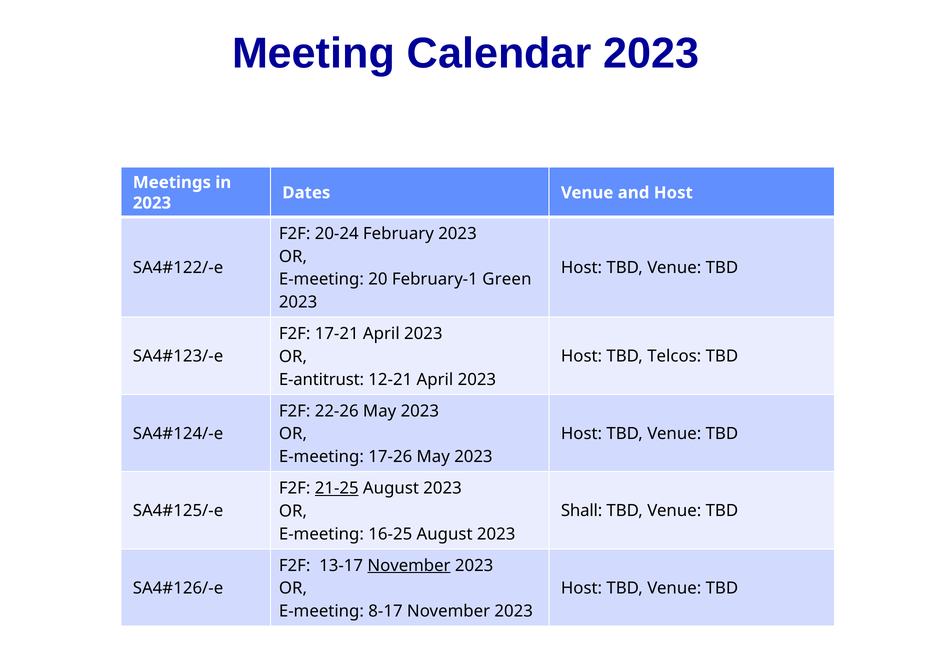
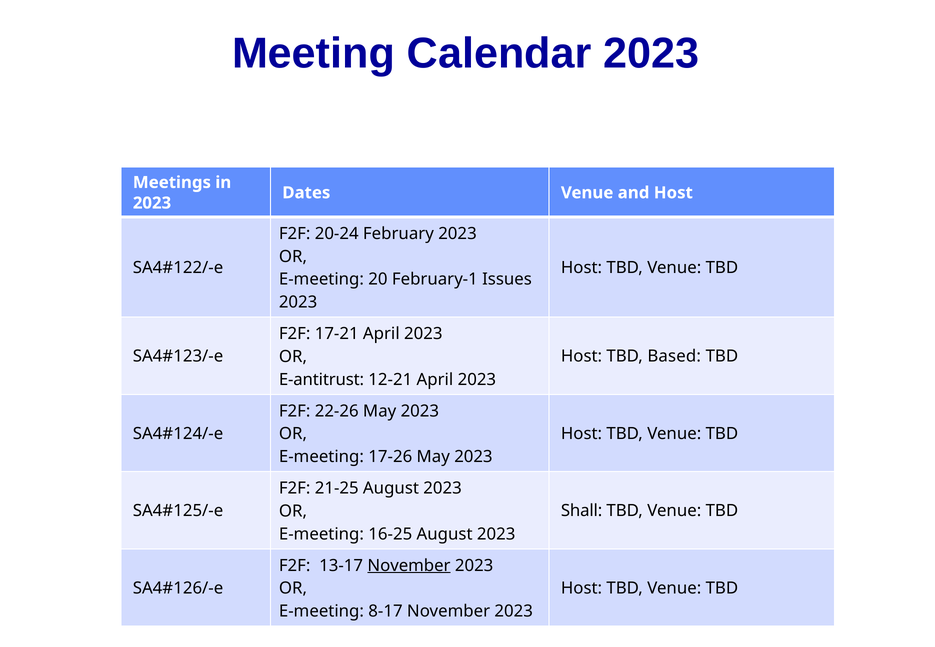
Green: Green -> Issues (507, 280)
Telcos: Telcos -> Based (674, 357)
21-25 underline: present -> none (337, 489)
